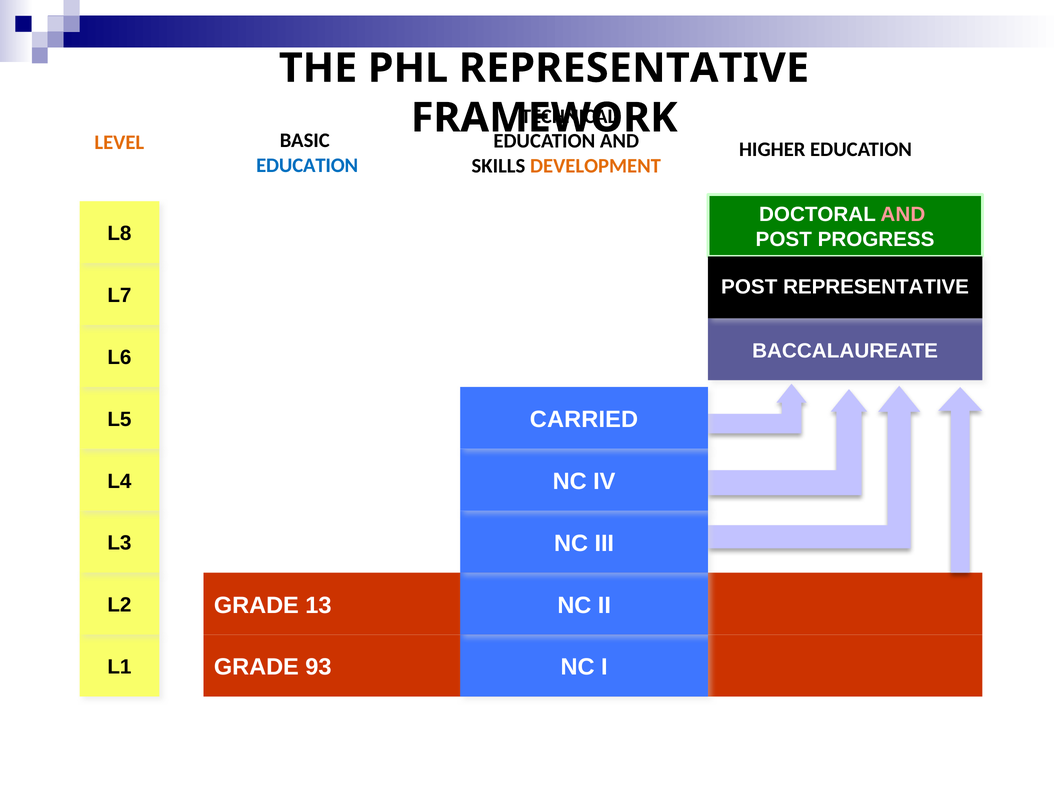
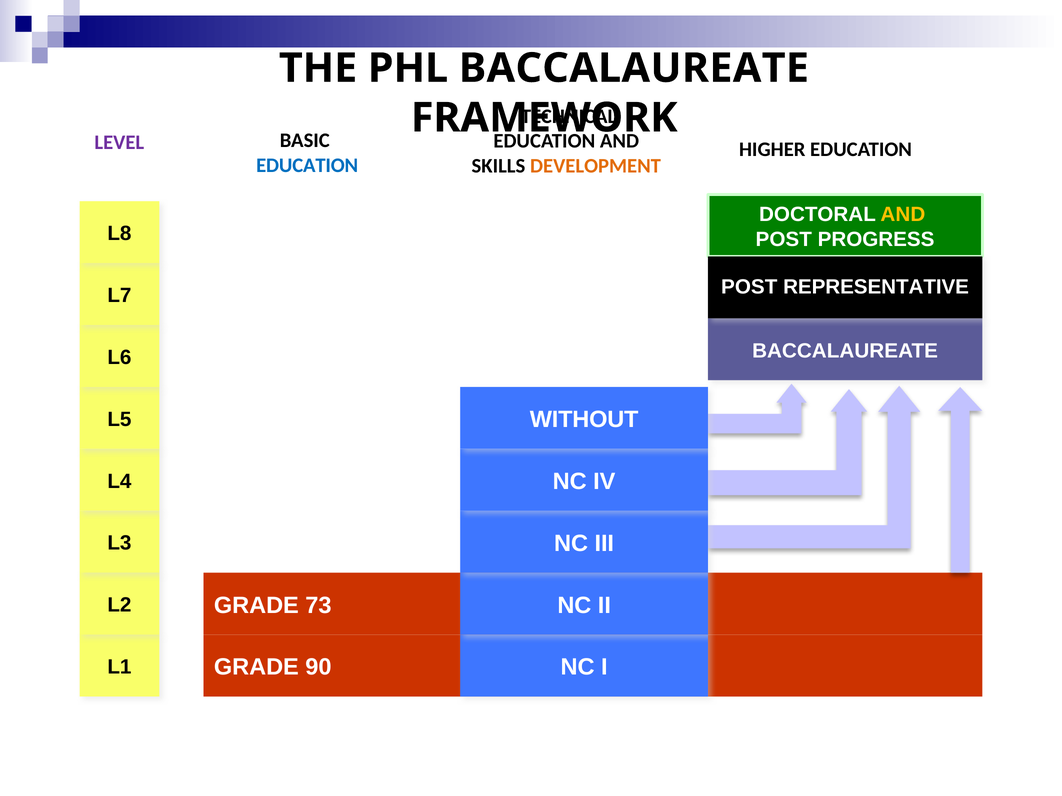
PHL REPRESENTATIVE: REPRESENTATIVE -> BACCALAUREATE (634, 68)
LEVEL colour: orange -> purple (119, 143)
AND colour: pink -> yellow (903, 215)
CARRIED: CARRIED -> WITHOUT (584, 420)
13: 13 -> 73 (318, 606)
93: 93 -> 90 (318, 668)
